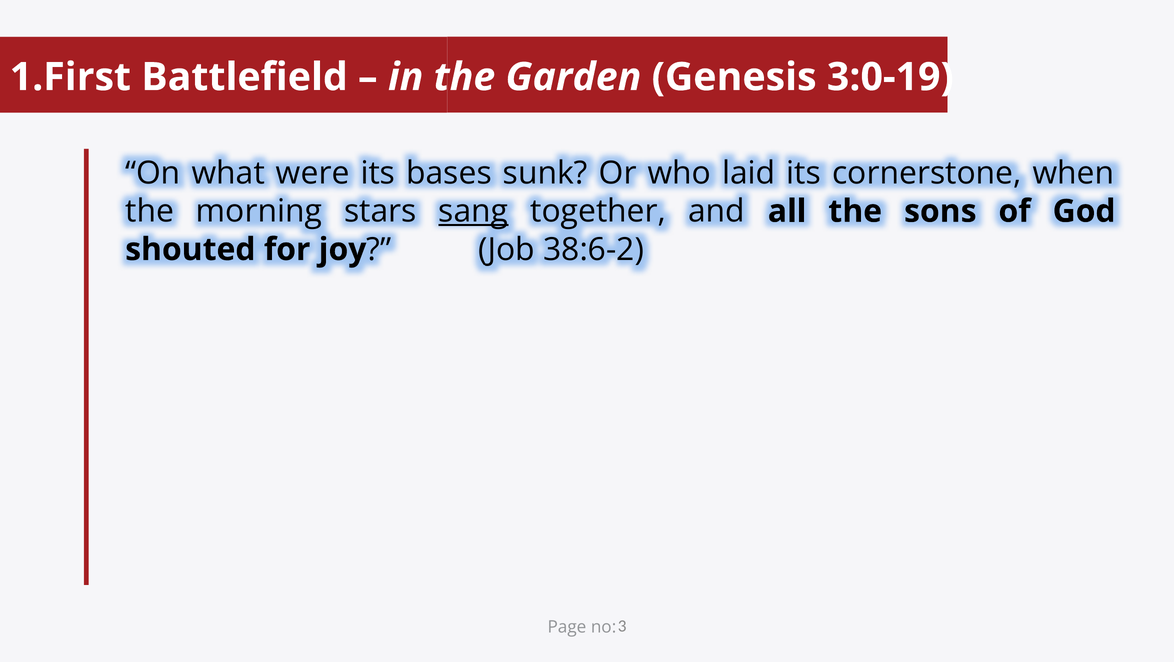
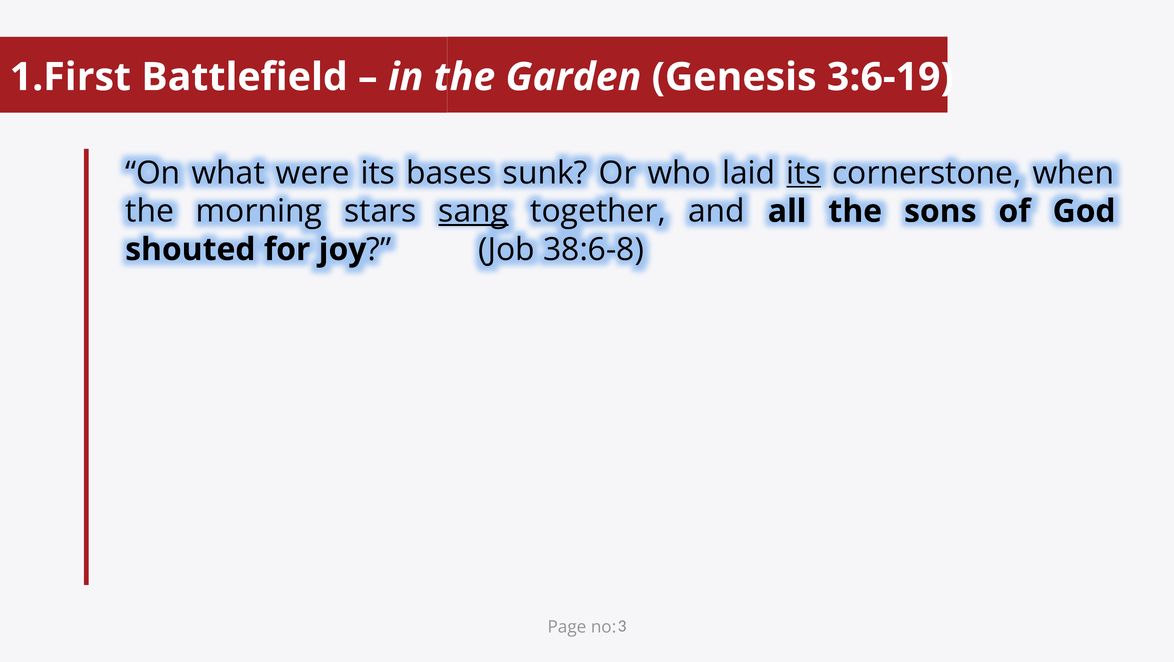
3:0-19: 3:0-19 -> 3:6-19 (890, 77)
its underline: none -> present (804, 173)
38:6-2: 38:6-2 -> 38:6-8 (594, 250)
